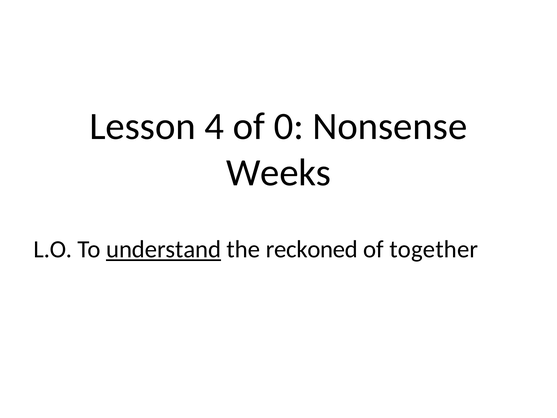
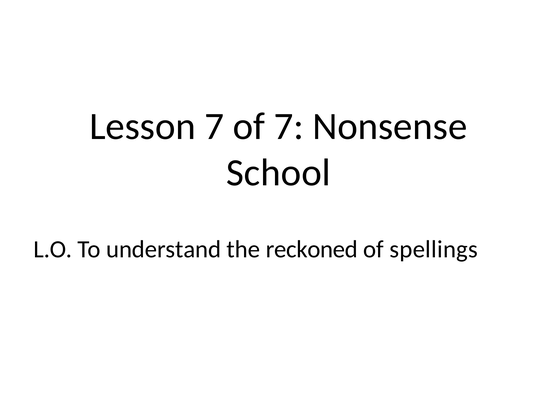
Lesson 4: 4 -> 7 (214, 126)
of 0: 0 -> 7 (289, 126)
Weeks: Weeks -> School (278, 173)
understand underline: present -> none (164, 249)
together: together -> spellings (434, 249)
